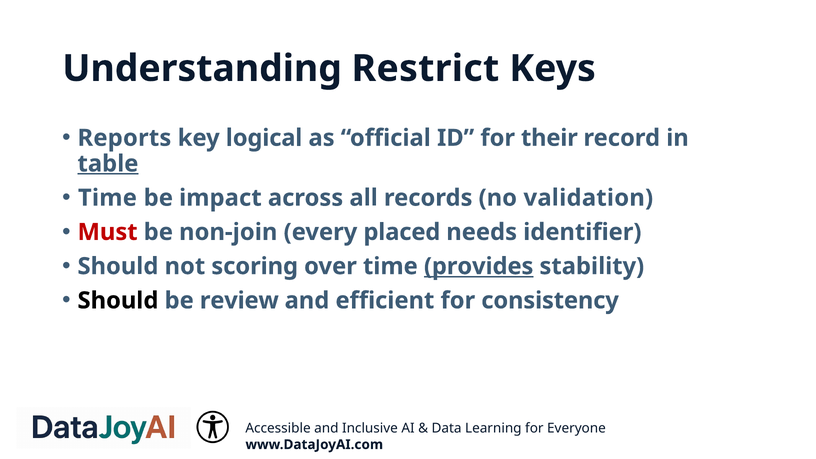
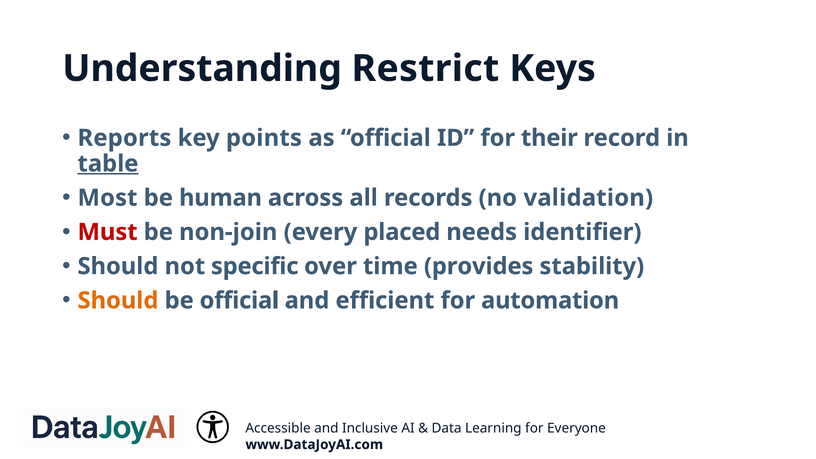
logical: logical -> points (264, 138)
Time: Time -> Most (107, 198)
impact: impact -> human (221, 198)
scoring: scoring -> specific (255, 266)
provides underline: present -> none (479, 266)
Should colour: black -> orange (118, 301)
be review: review -> official (239, 301)
consistency: consistency -> automation (550, 301)
